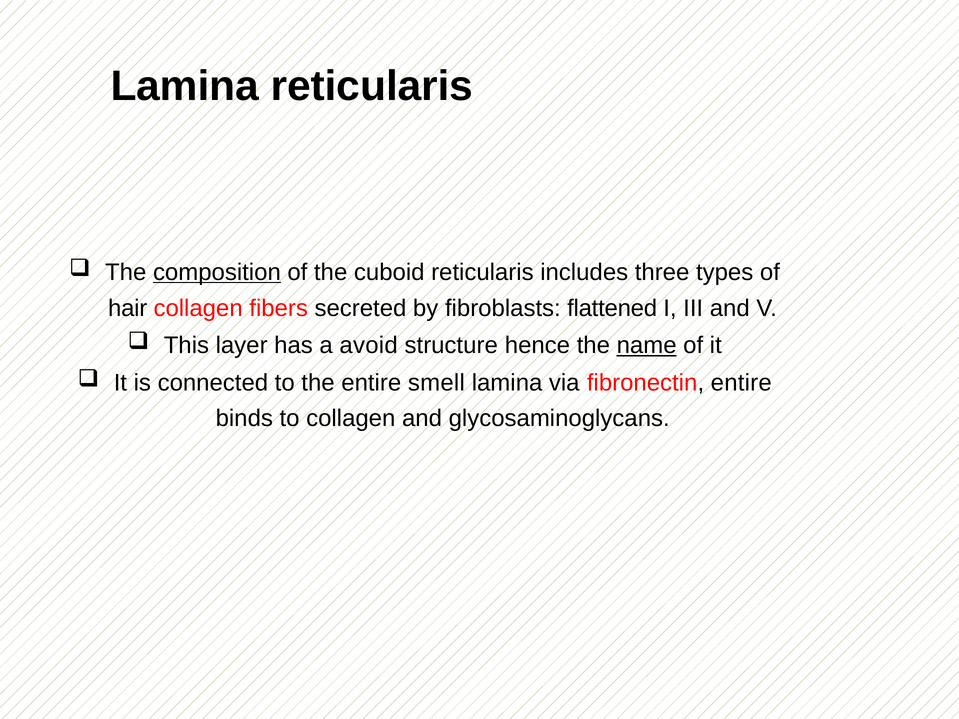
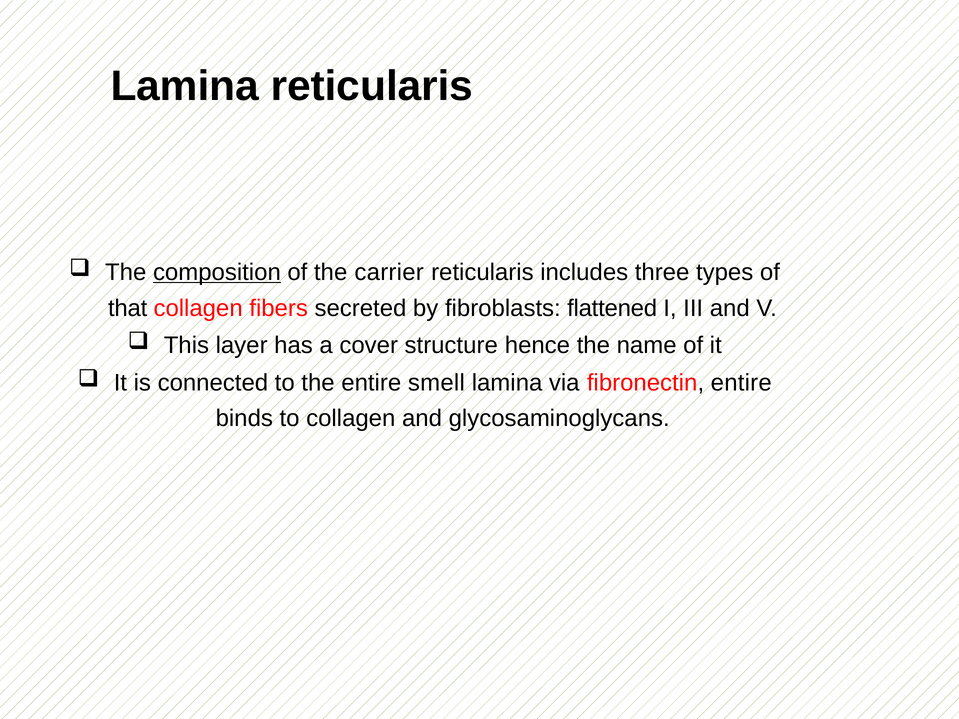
cuboid: cuboid -> carrier (389, 272)
hair: hair -> that (128, 308)
avoid: avoid -> cover (369, 346)
name underline: present -> none (647, 346)
